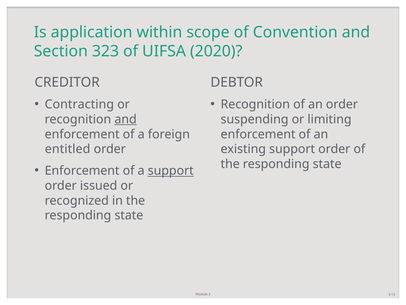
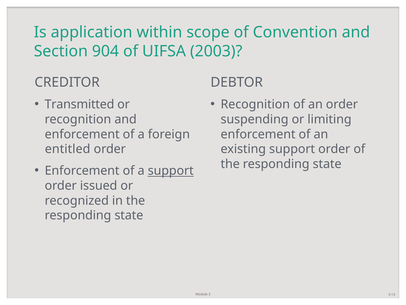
323: 323 -> 904 (105, 51)
2020: 2020 -> 2003 (216, 51)
Contracting: Contracting -> Transmitted (79, 104)
and underline: present -> none (126, 119)
